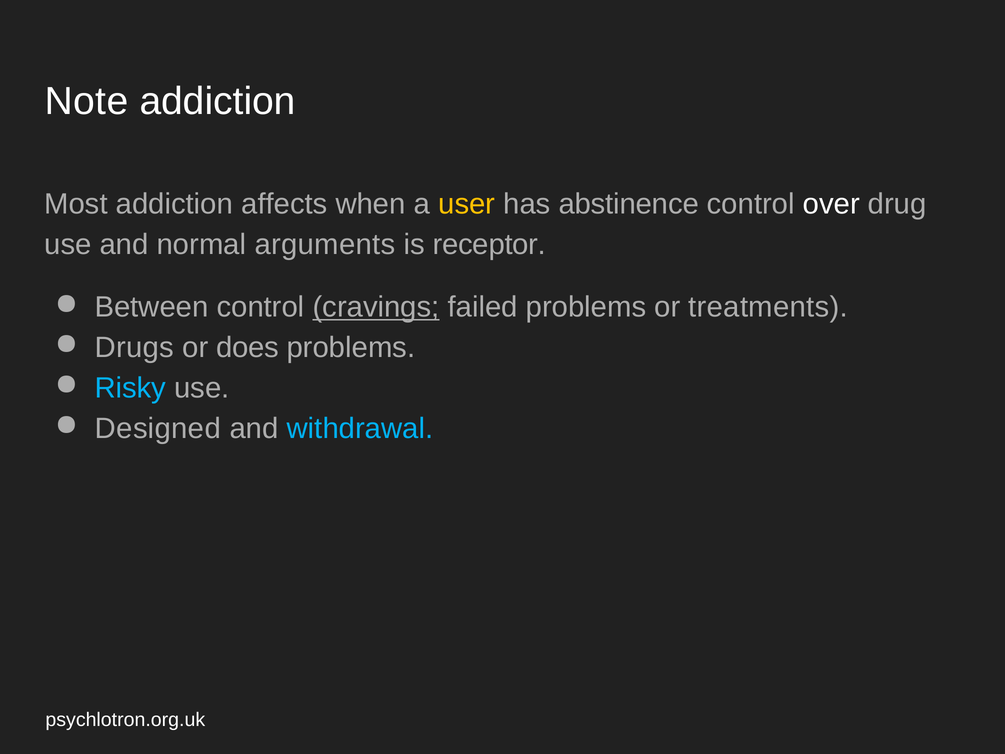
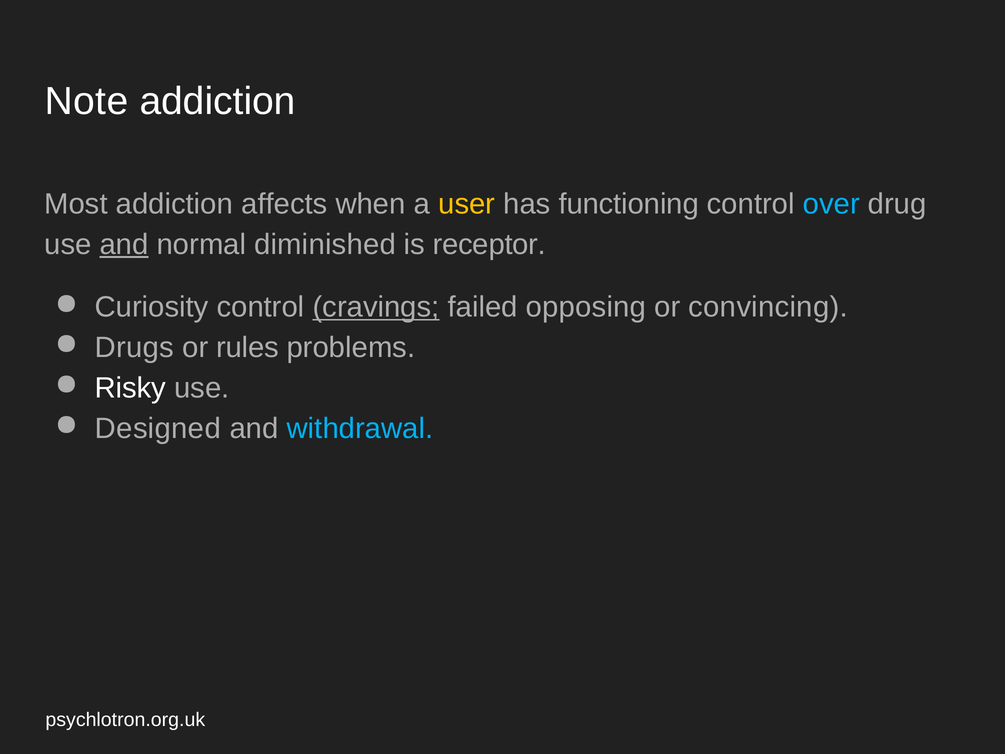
abstinence: abstinence -> functioning (629, 204)
over colour: white -> light blue (831, 204)
and underline: none -> present (124, 244)
arguments: arguments -> diminished (325, 244)
Between: Between -> Curiosity (152, 307)
failed problems: problems -> opposing (586, 307)
treatments: treatments -> convincing (768, 307)
does: does -> rules (248, 347)
Risky colour: light blue -> white (130, 388)
